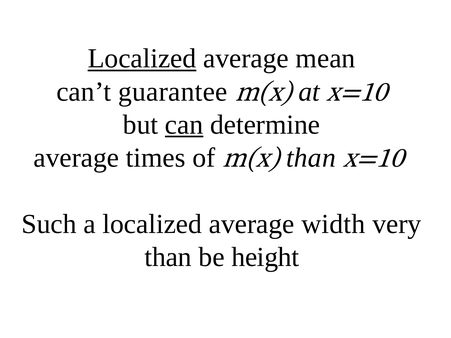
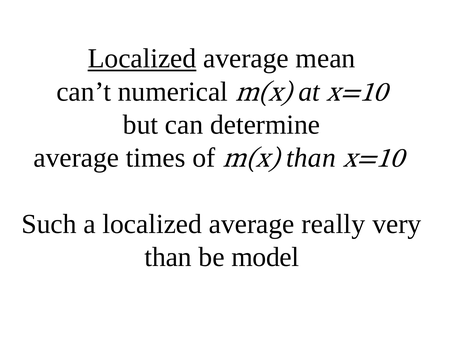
guarantee: guarantee -> numerical (173, 92)
can underline: present -> none (184, 125)
width: width -> really (333, 224)
height: height -> model (265, 257)
